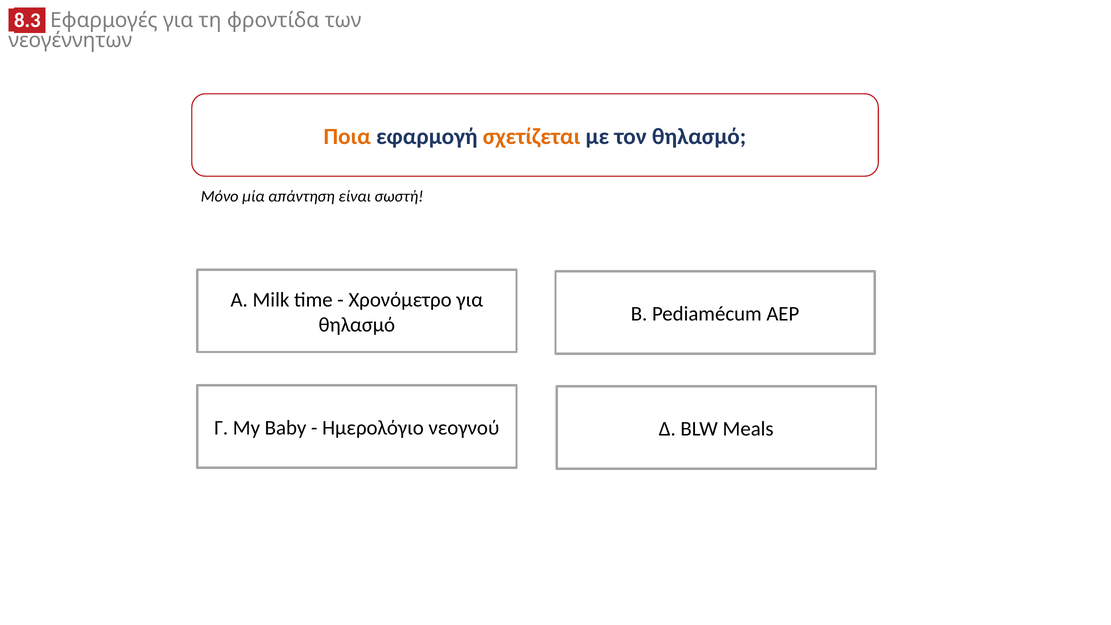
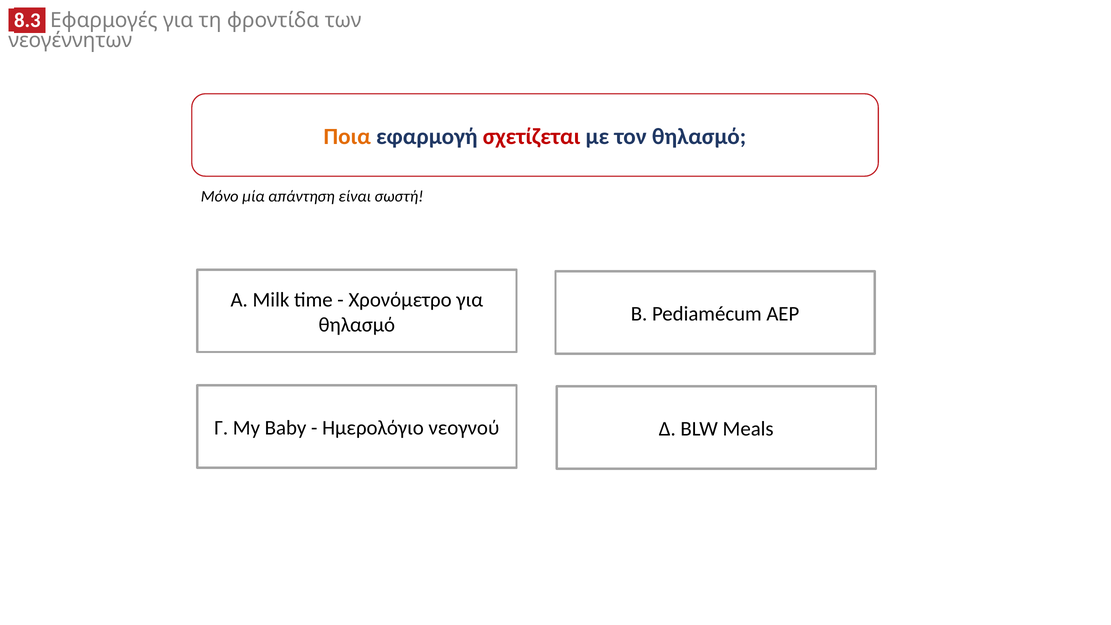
σχετίζεται colour: orange -> red (532, 137)
